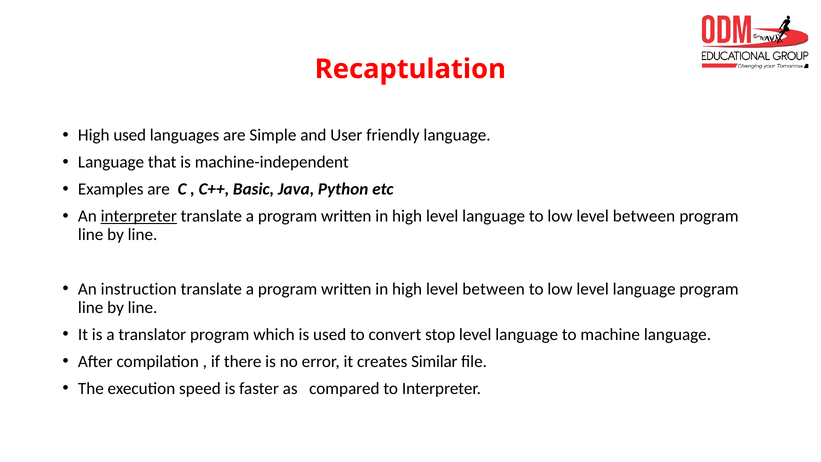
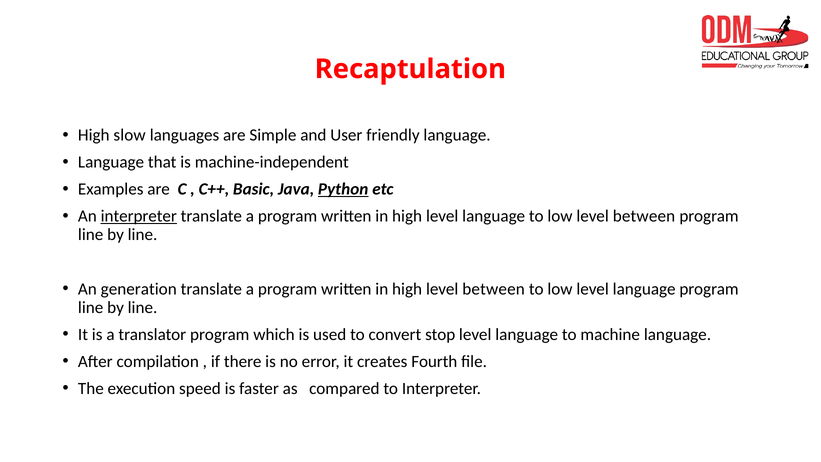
High used: used -> slow (130, 135)
Python underline: none -> present (343, 189)
instruction: instruction -> generation (139, 289)
Similar: Similar -> Fourth (434, 361)
